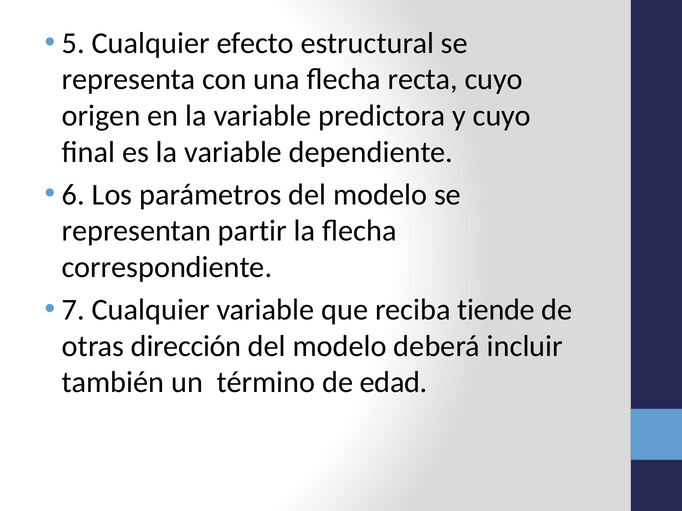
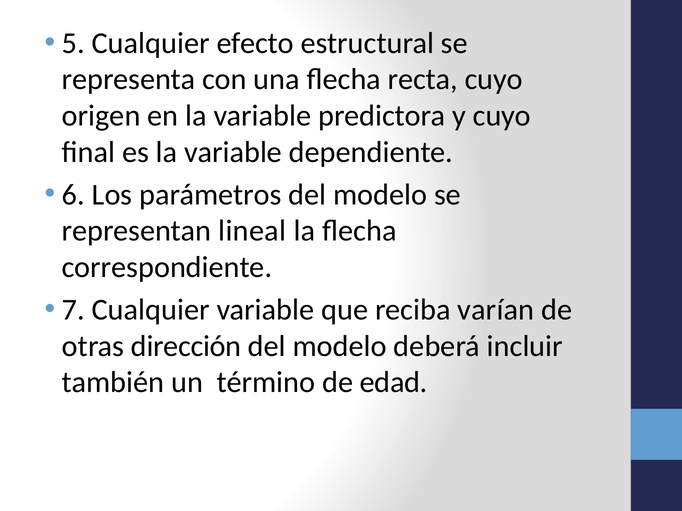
partir: partir -> lineal (252, 231)
tiende: tiende -> varían (496, 310)
